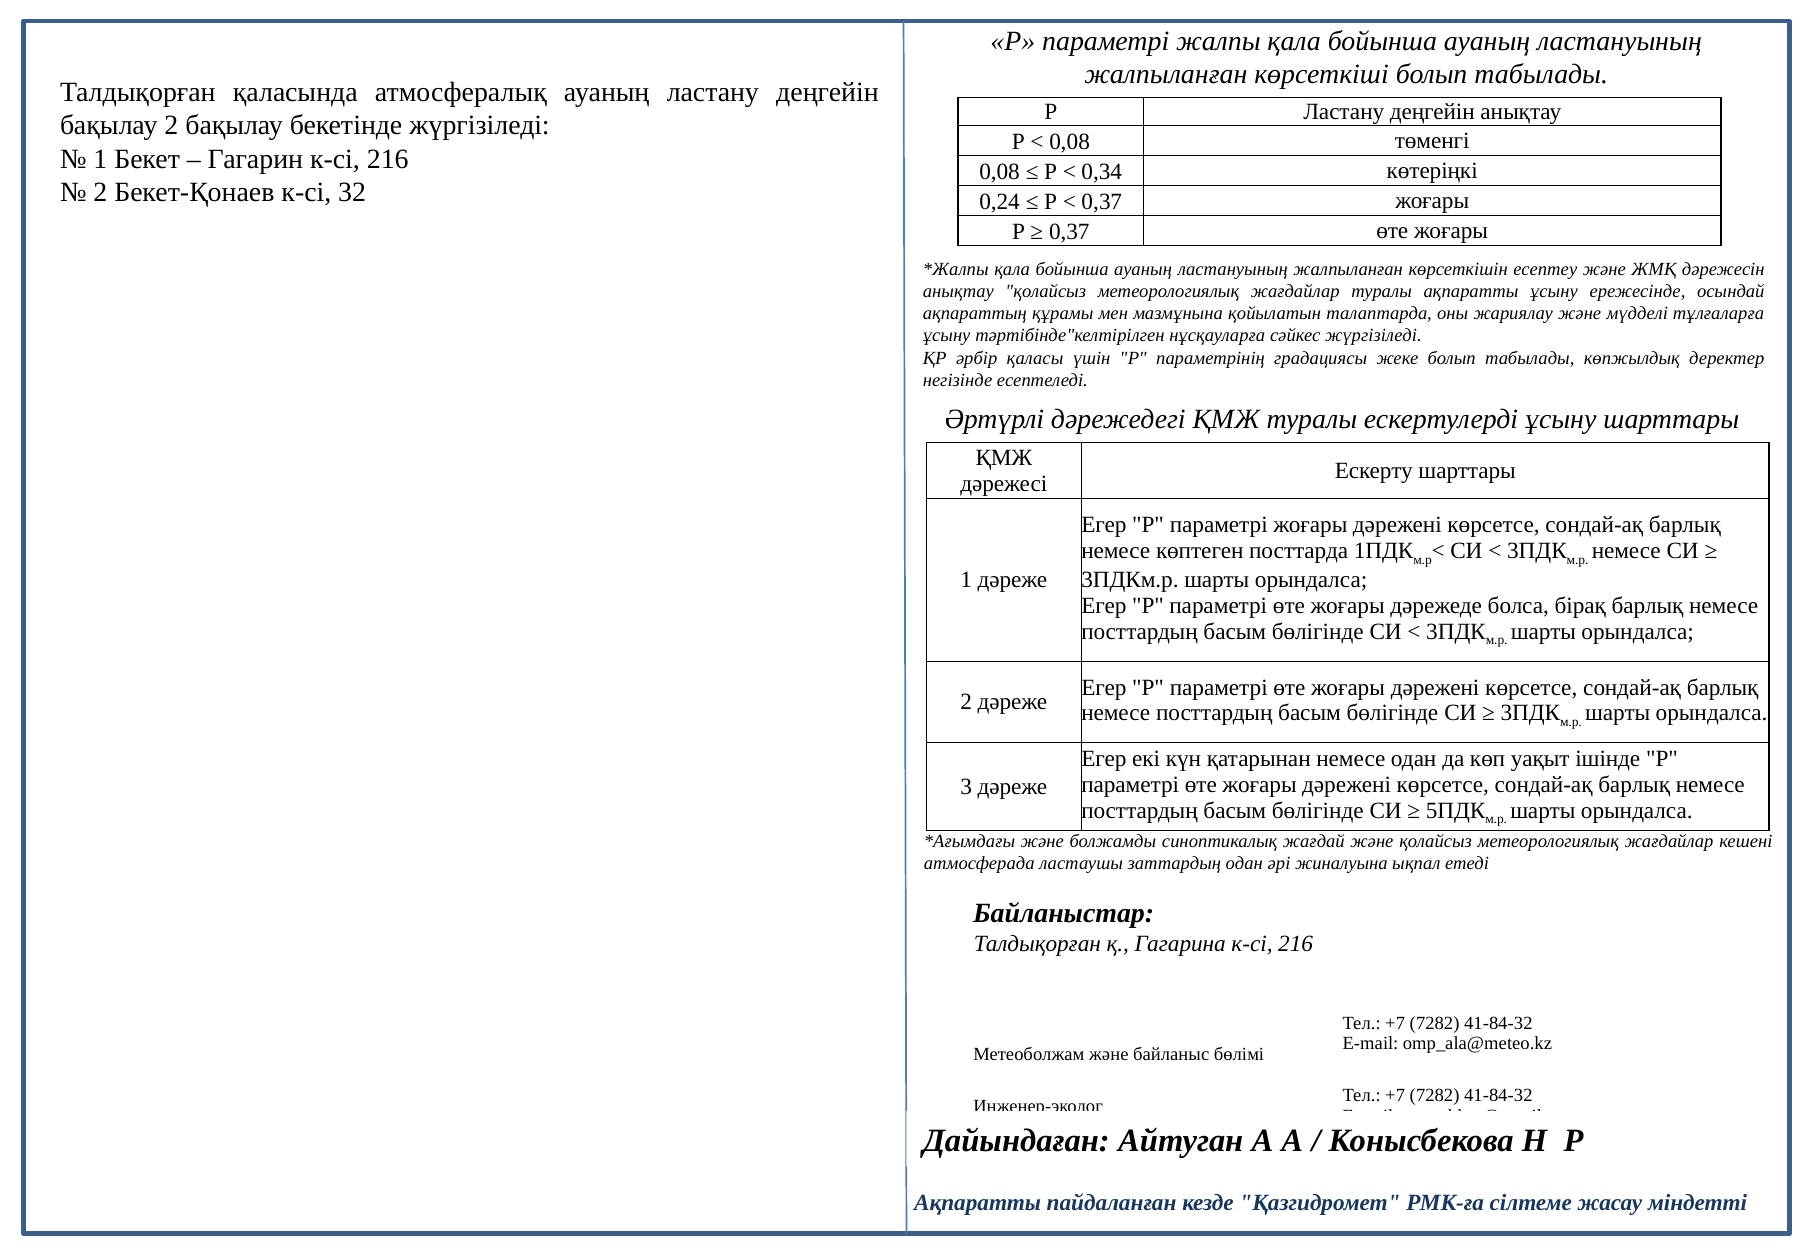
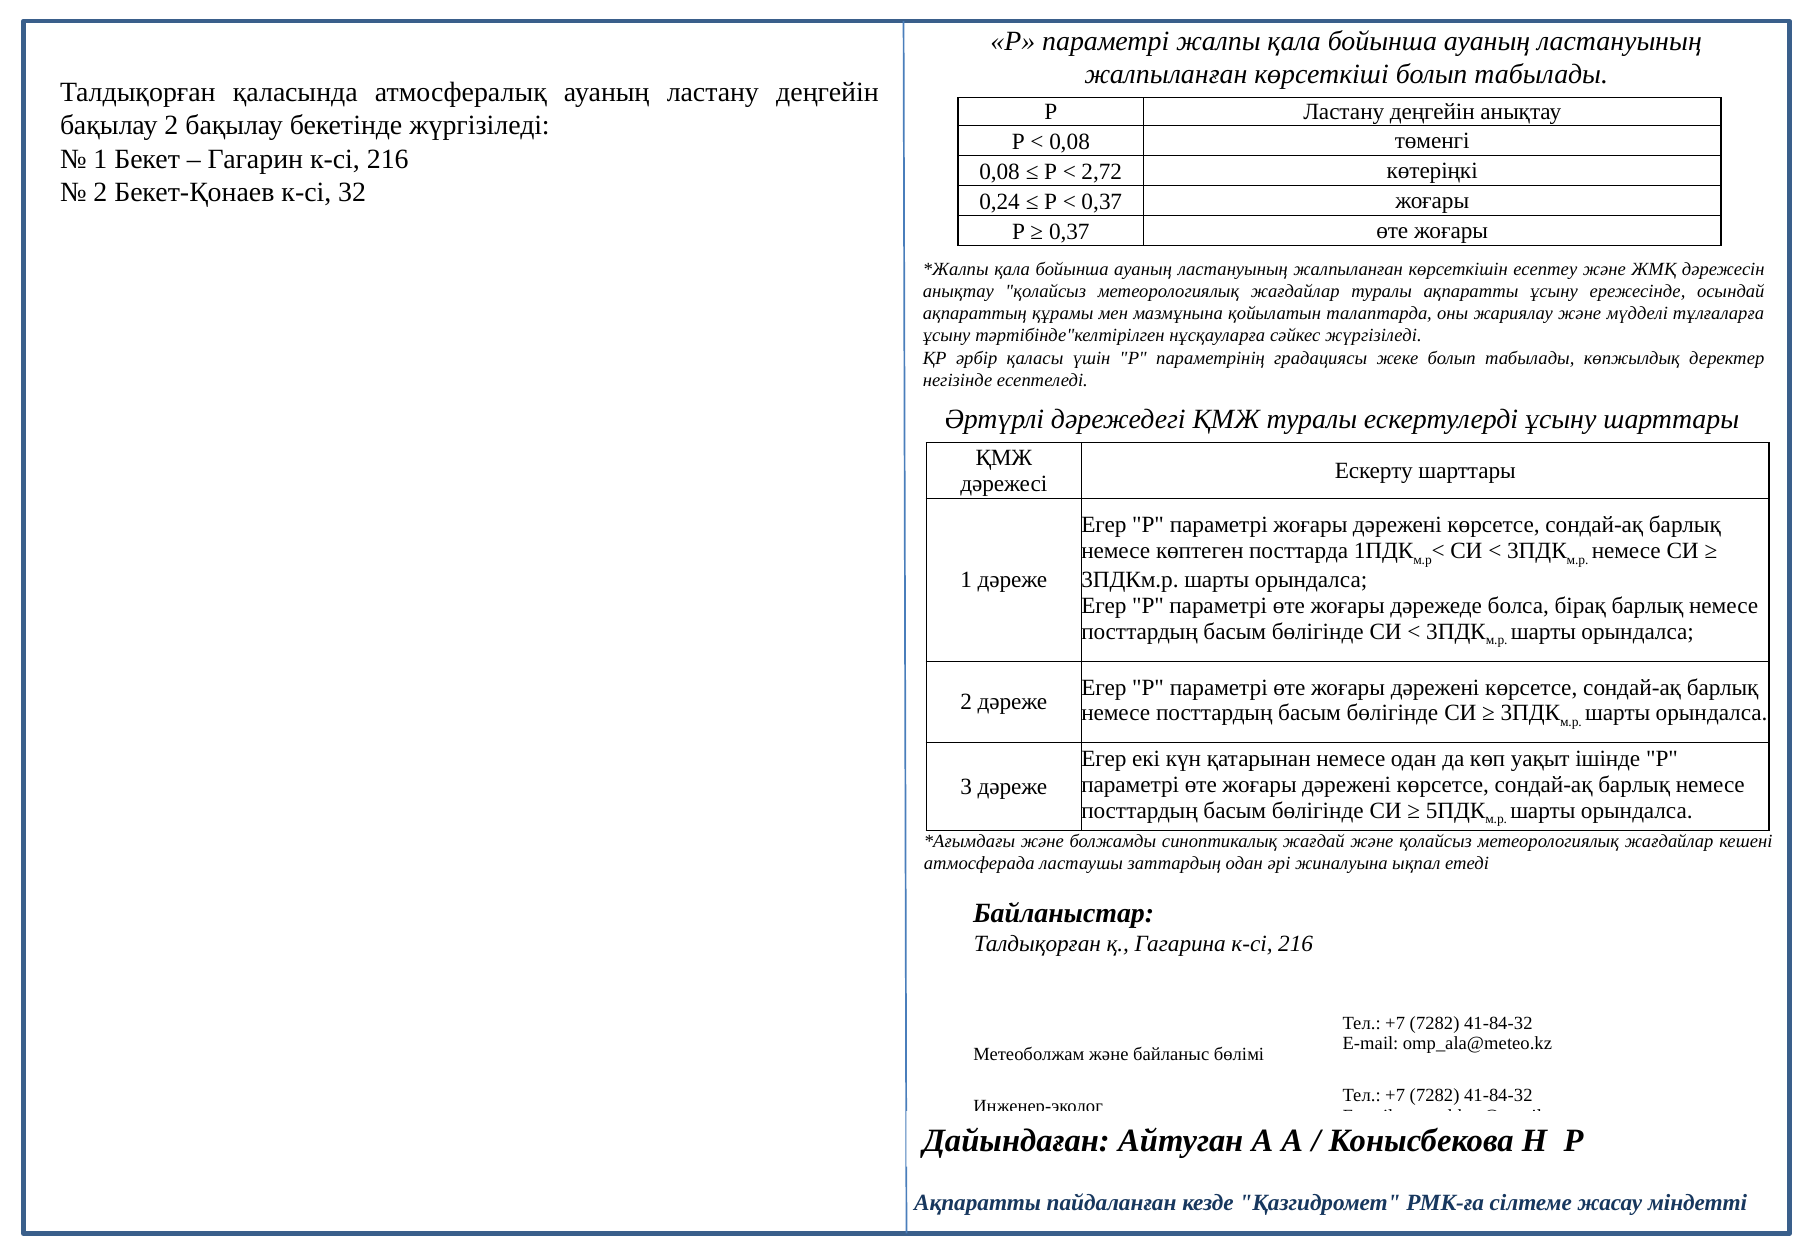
0,34: 0,34 -> 2,72 (1102, 172)
